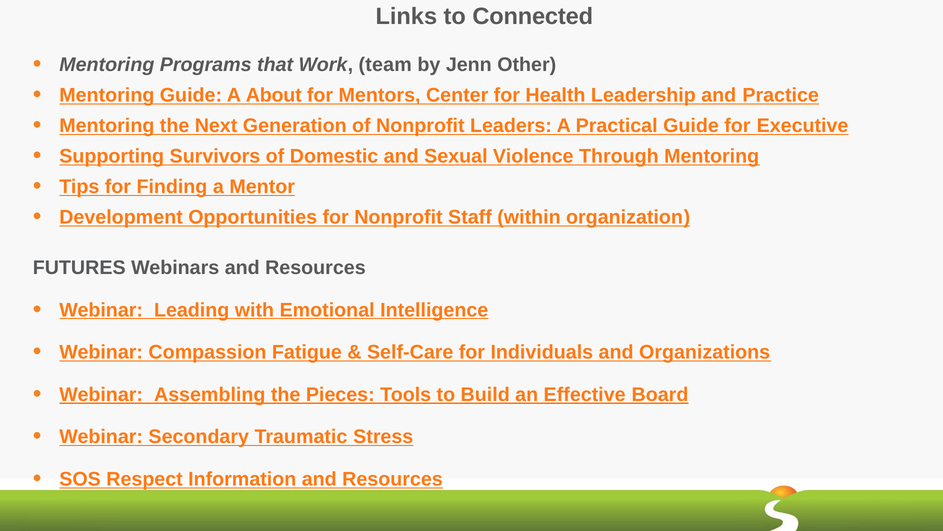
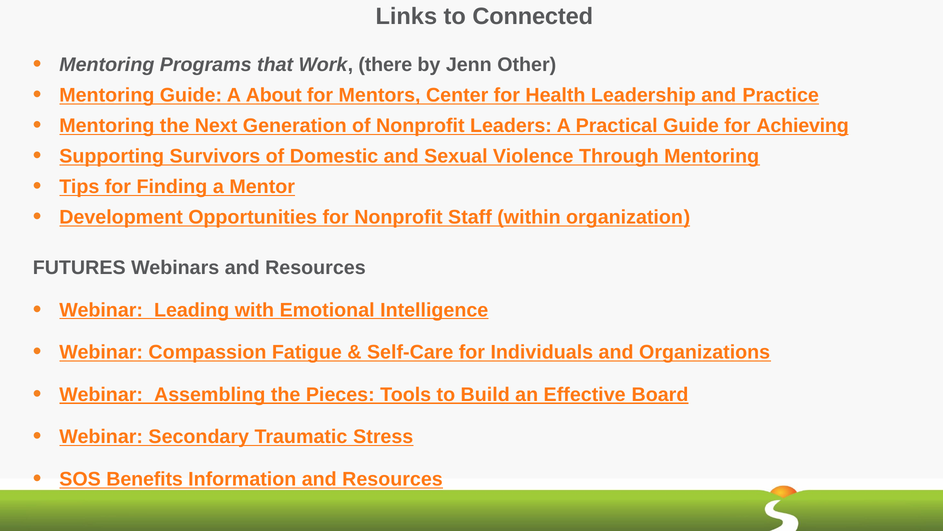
team: team -> there (385, 65)
Executive: Executive -> Achieving (803, 126)
Respect: Respect -> Benefits (145, 479)
